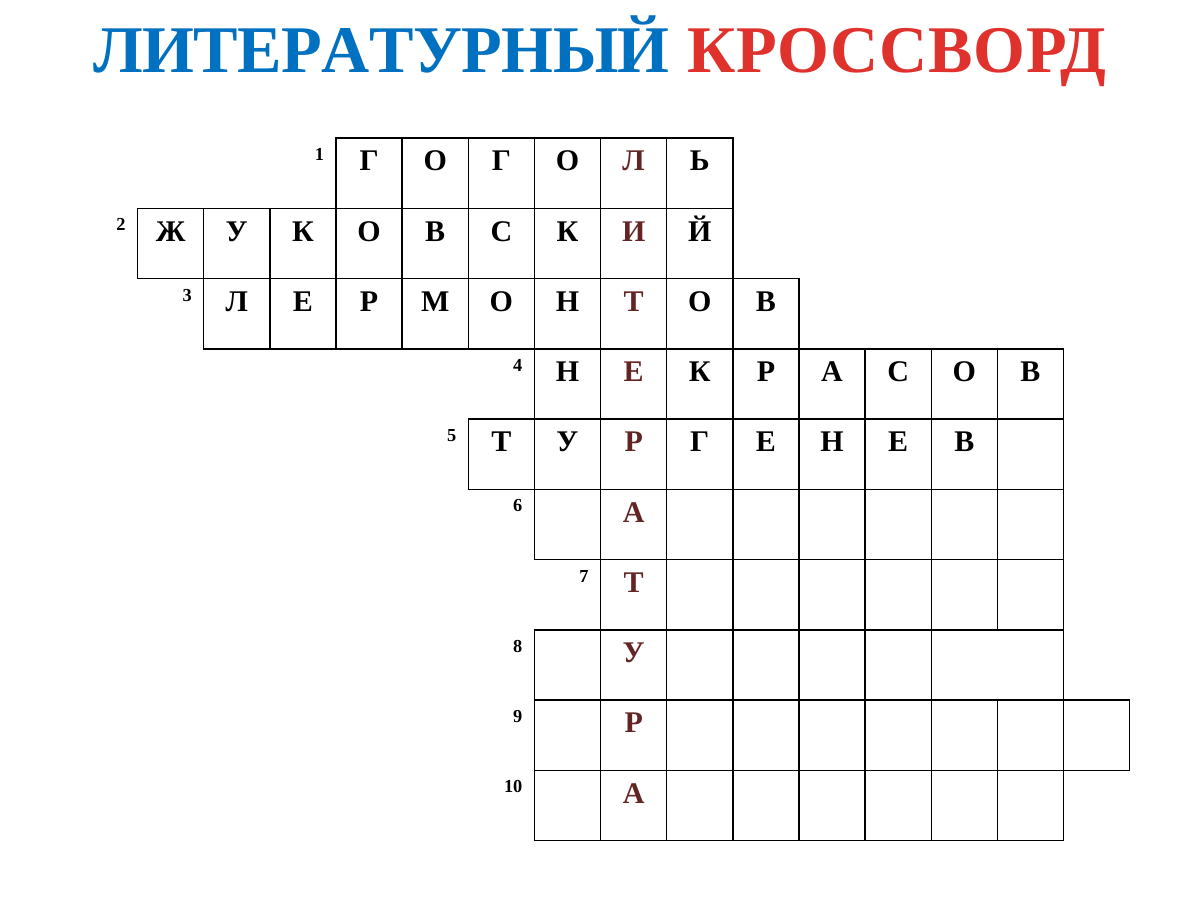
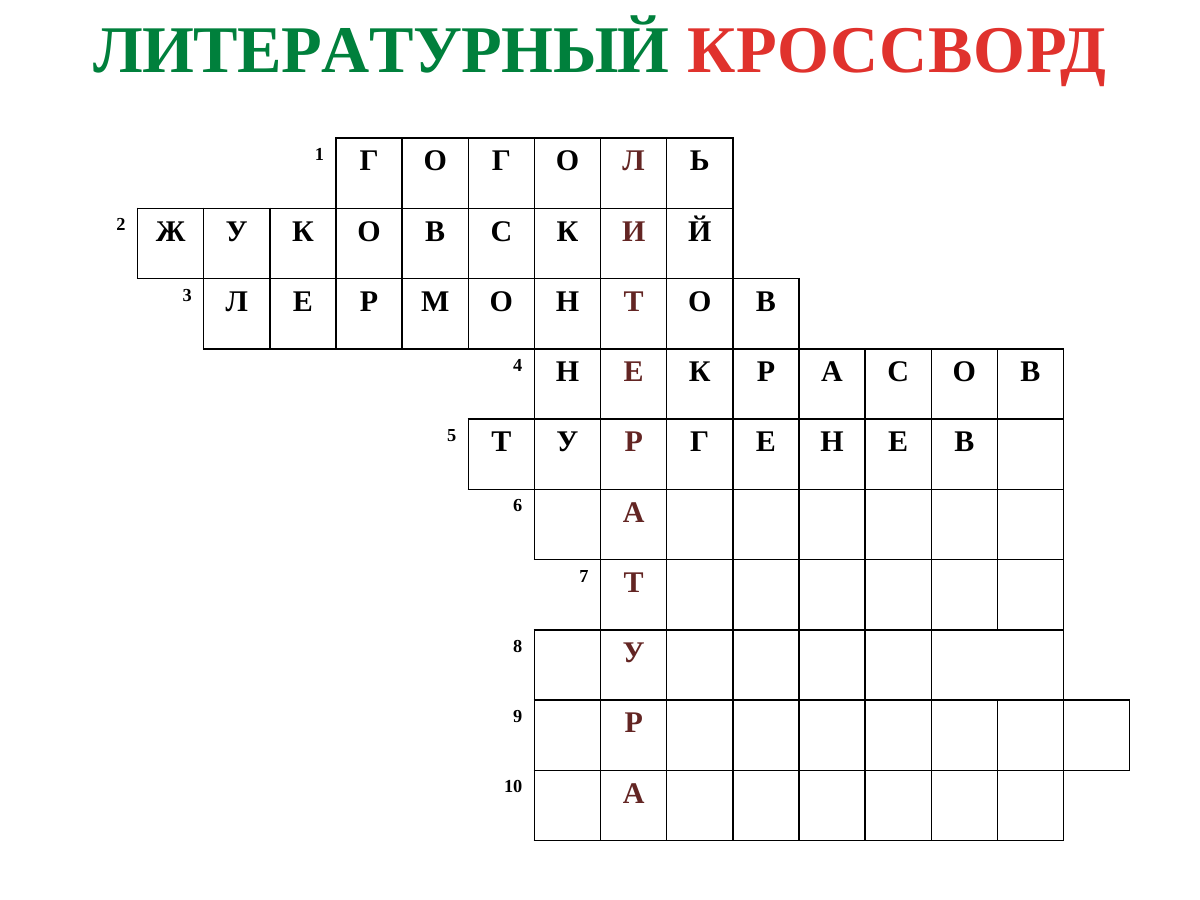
ЛИТЕРАТУРНЫЙ colour: blue -> green (381, 51)
